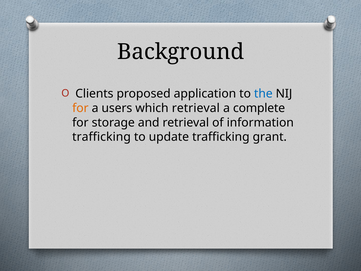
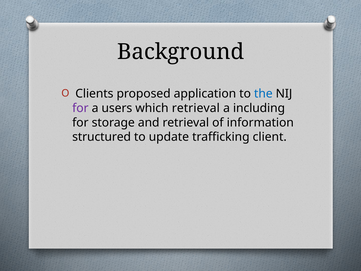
for colour: orange -> purple (80, 108)
complete: complete -> including (259, 108)
trafficking: trafficking -> structured (102, 137)
grant: grant -> client (270, 137)
